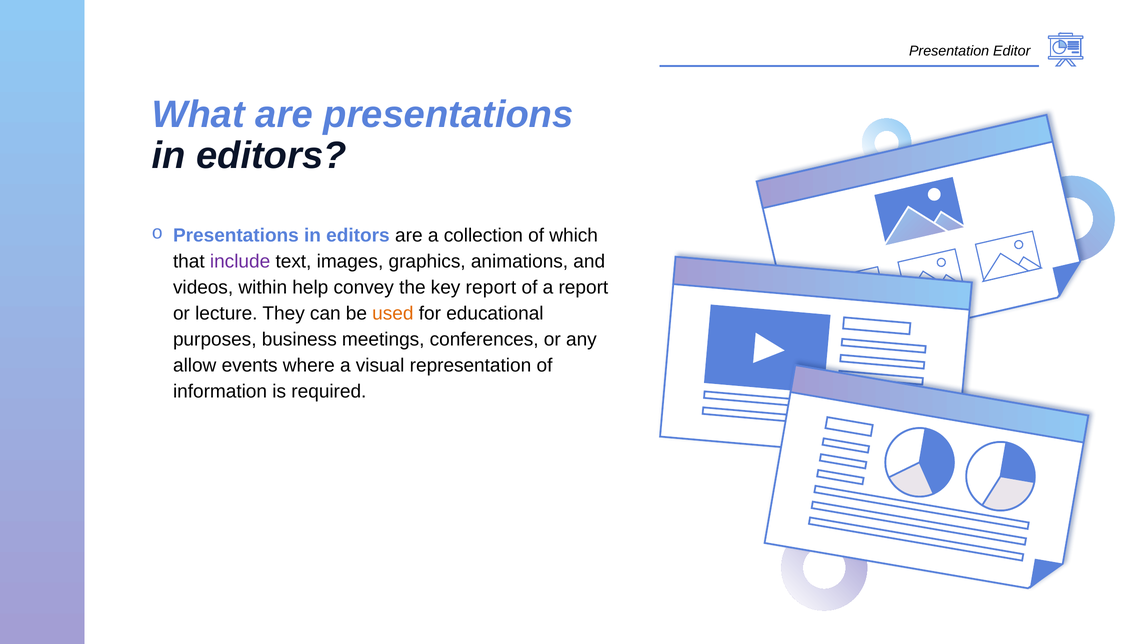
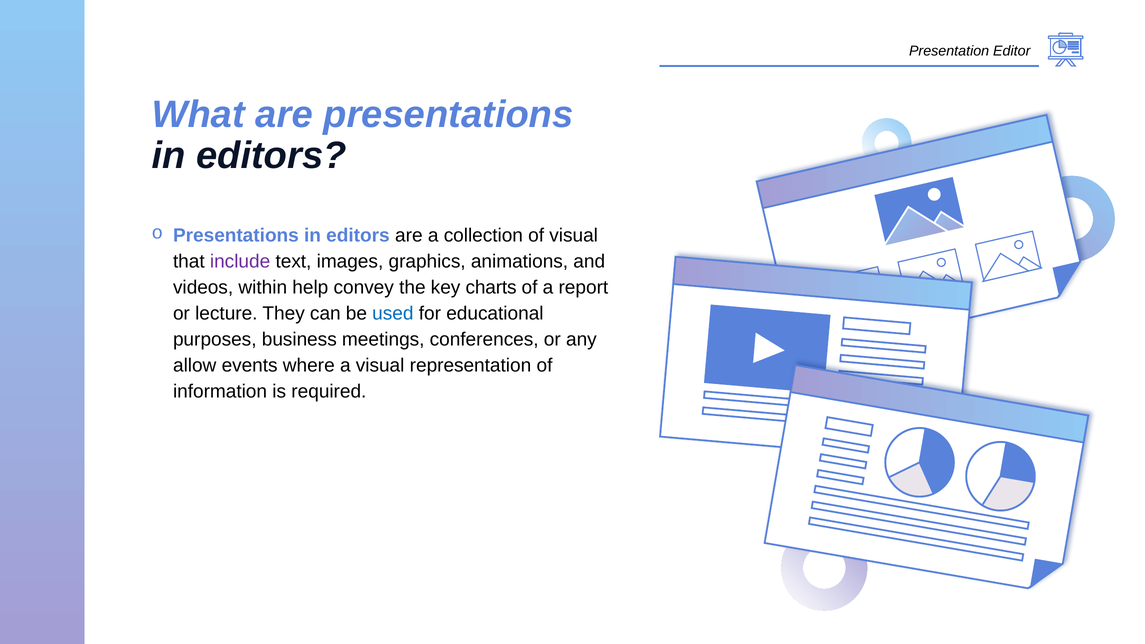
of which: which -> visual (574, 235)
key report: report -> charts (491, 287)
used colour: orange -> blue (393, 313)
